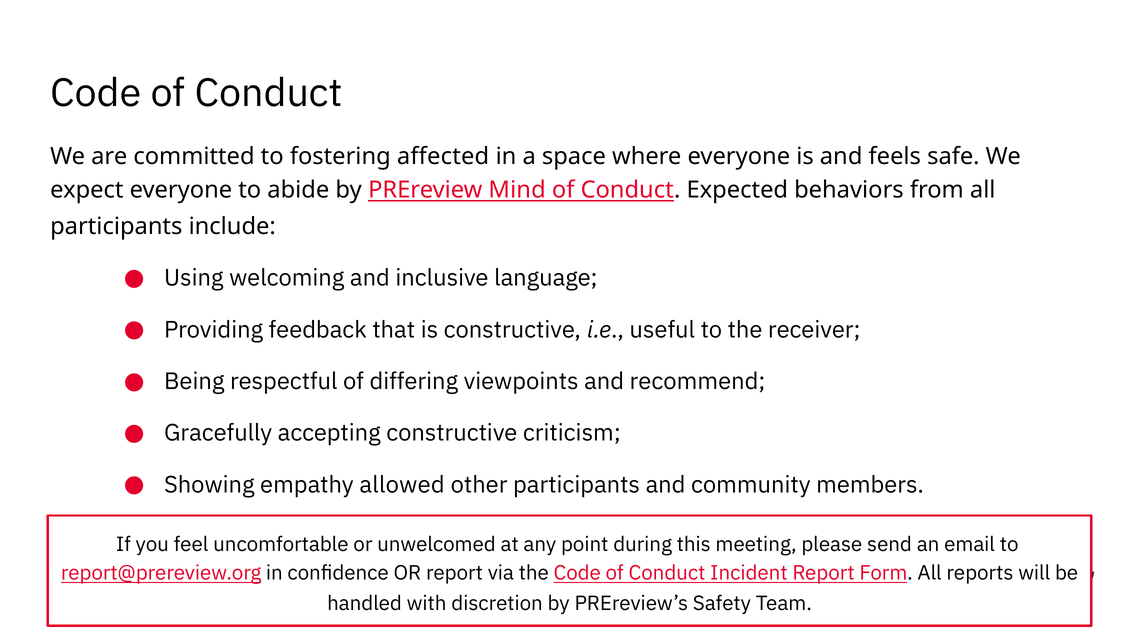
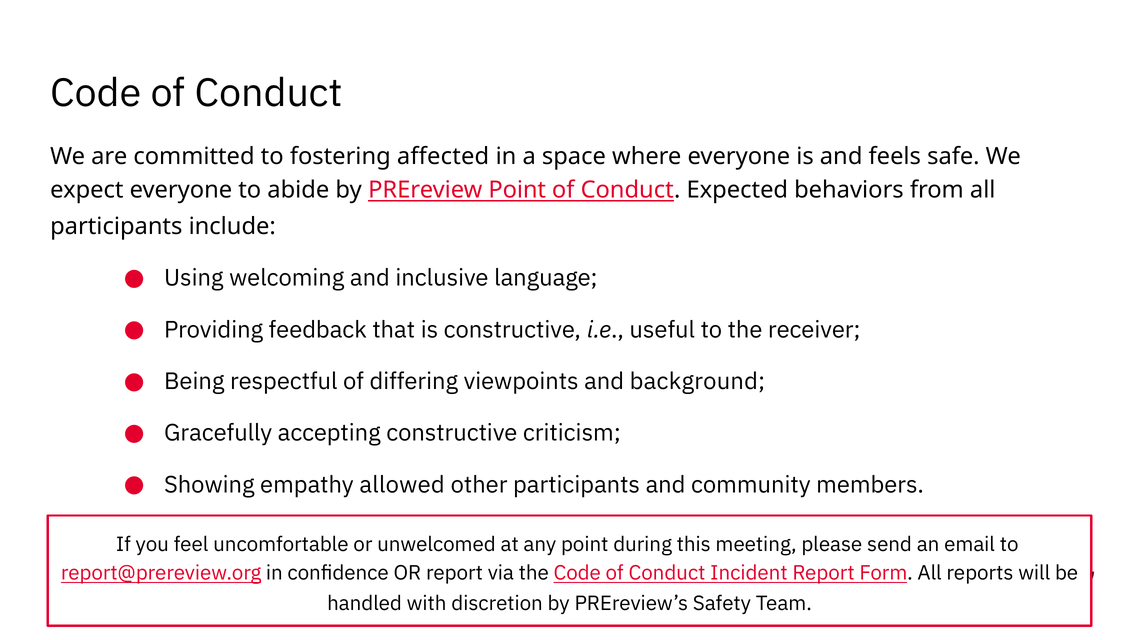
PREreview Mind: Mind -> Point (517, 190)
recommend: recommend -> background (697, 382)
